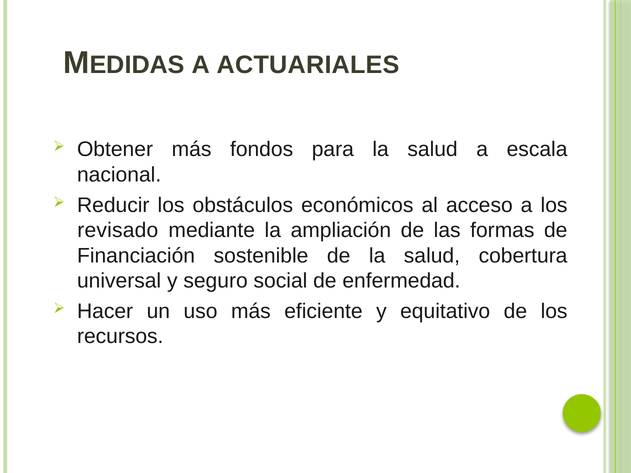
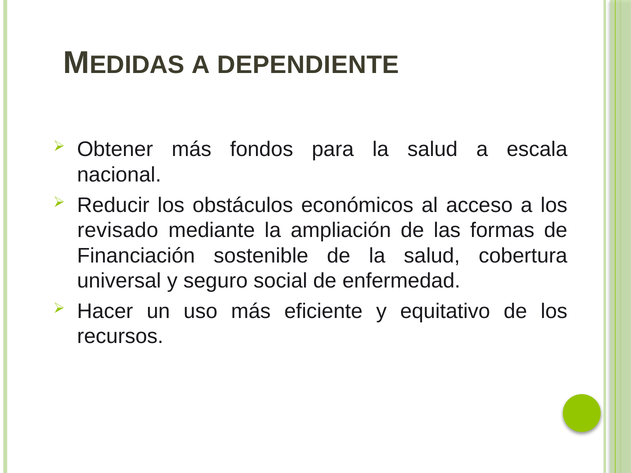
ACTUARIALES: ACTUARIALES -> DEPENDIENTE (308, 65)
